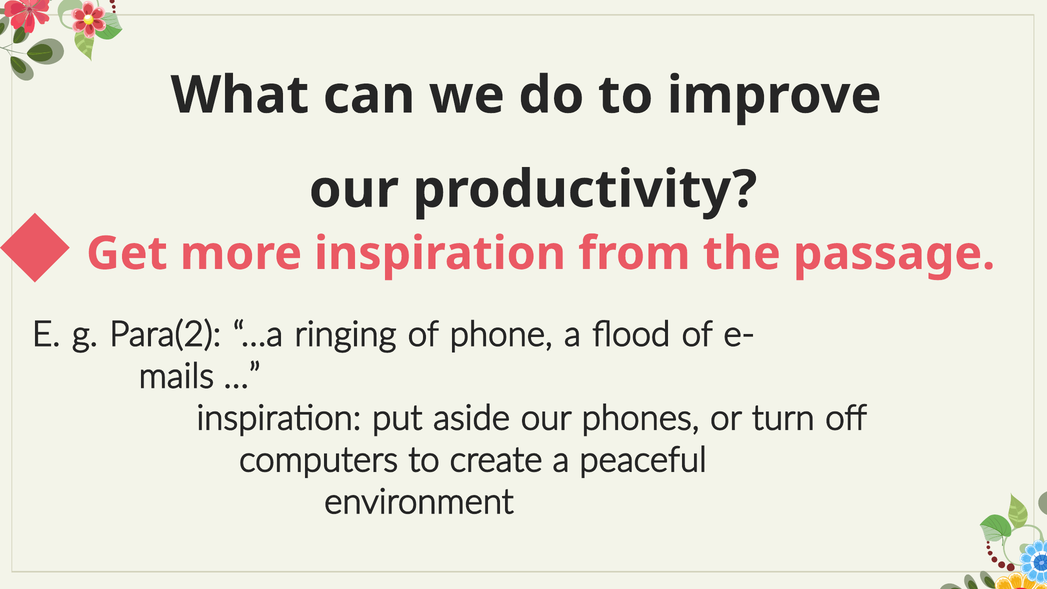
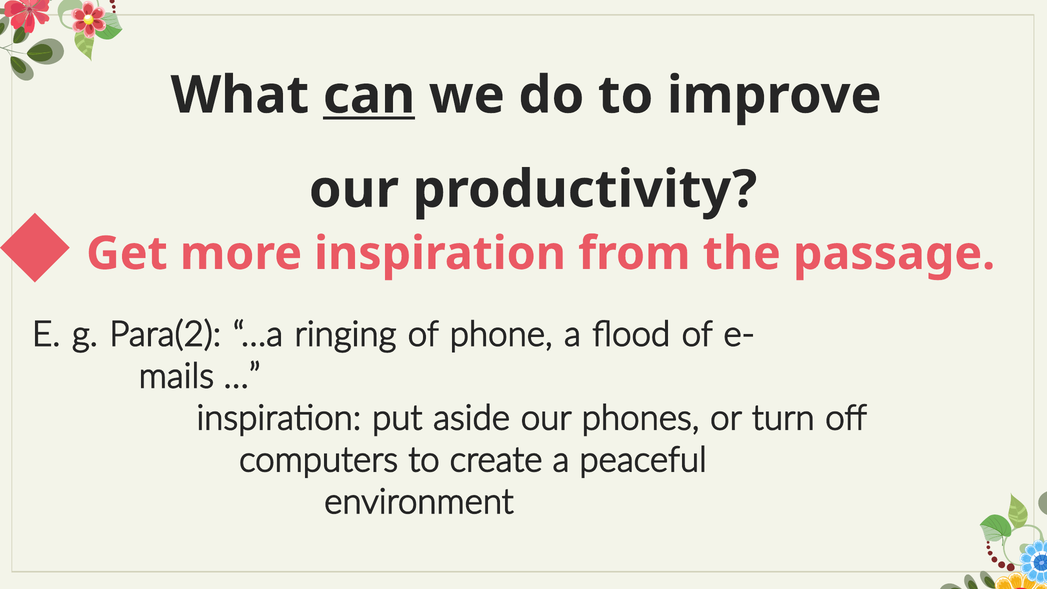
can underline: none -> present (369, 95)
